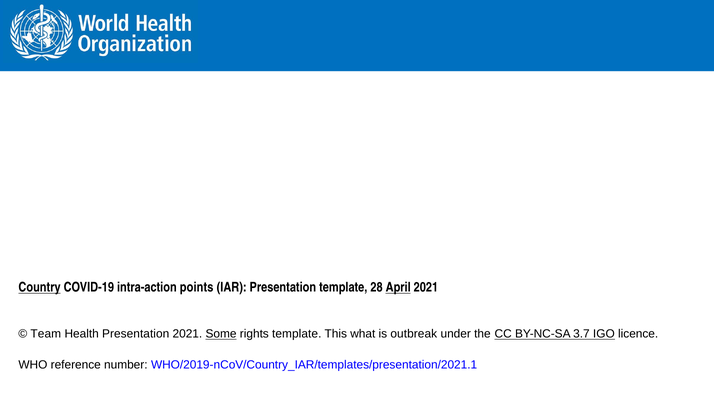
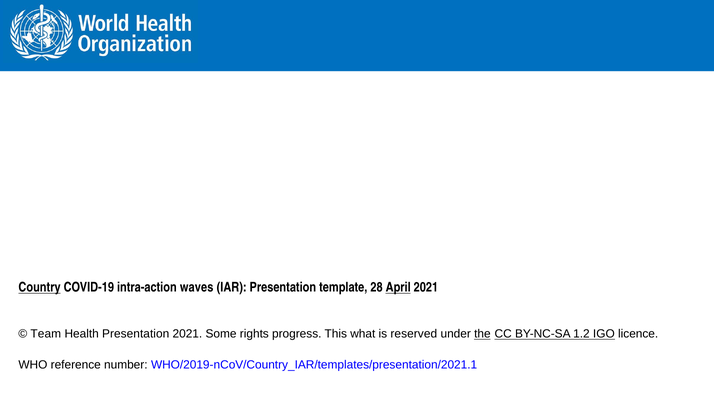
points: points -> waves (197, 287)
Some underline: present -> none (221, 334)
rights template: template -> progress (297, 334)
outbreak: outbreak -> reserved (414, 334)
the underline: none -> present (482, 334)
3.7: 3.7 -> 1.2 (581, 334)
